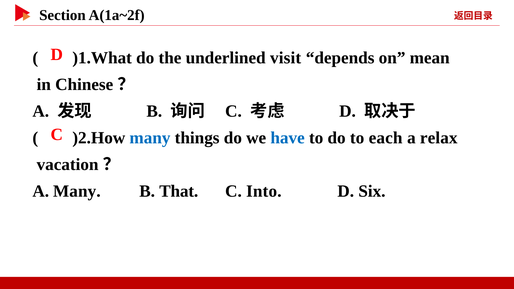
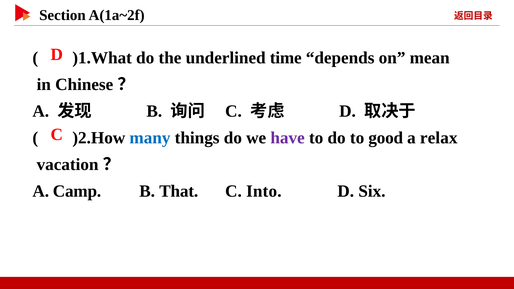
visit: visit -> time (286, 58)
have colour: blue -> purple (288, 138)
each: each -> good (386, 138)
A Many: Many -> Camp (77, 191)
